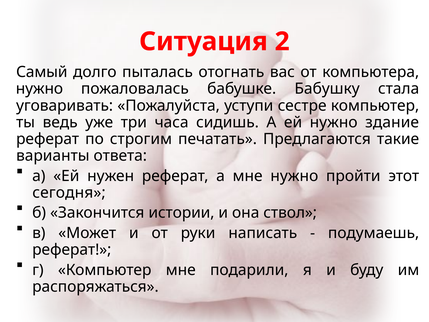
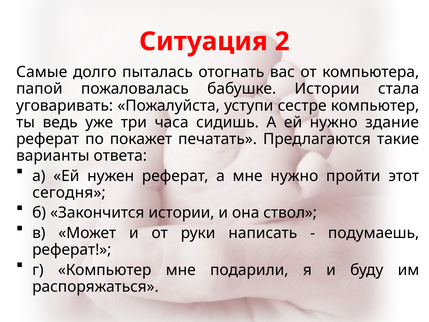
Самый: Самый -> Самые (42, 72)
нужно: нужно -> папой (39, 89)
бабушке Бабушку: Бабушку -> Истории (327, 89)
строгим: строгим -> покажет (141, 139)
